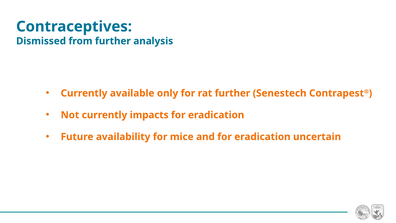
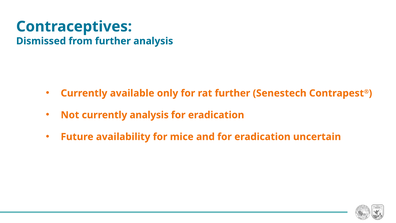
currently impacts: impacts -> analysis (149, 115)
